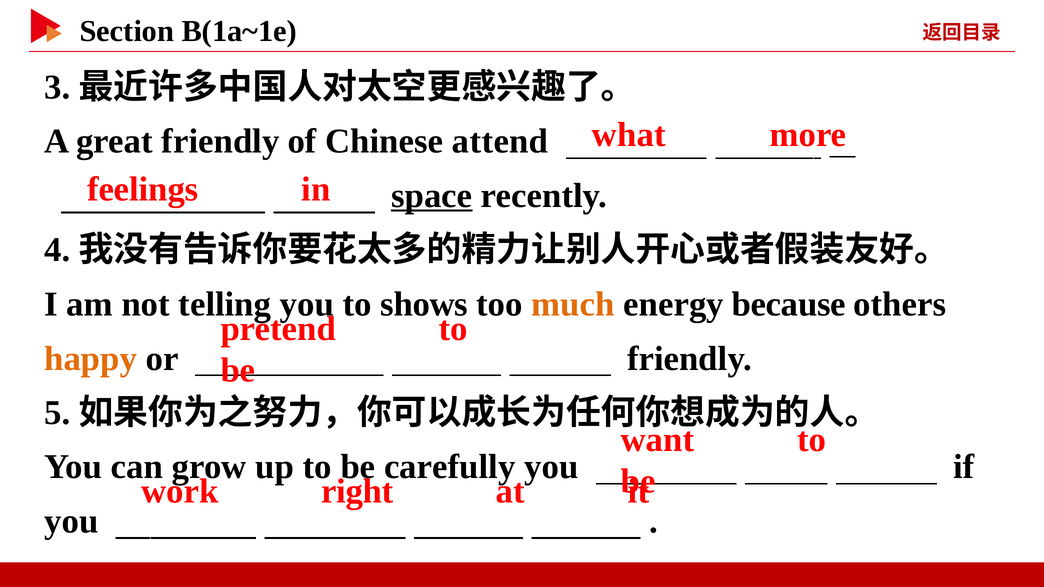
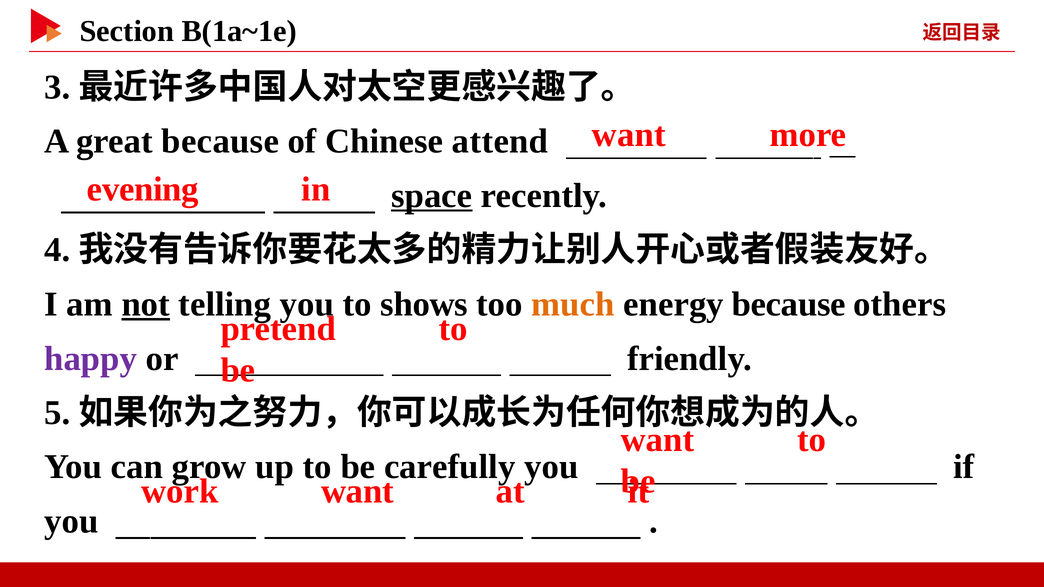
what: what -> want (629, 135)
great friendly: friendly -> because (220, 142)
feelings: feelings -> evening (143, 189)
not underline: none -> present (146, 304)
happy colour: orange -> purple (91, 359)
work right: right -> want (357, 492)
